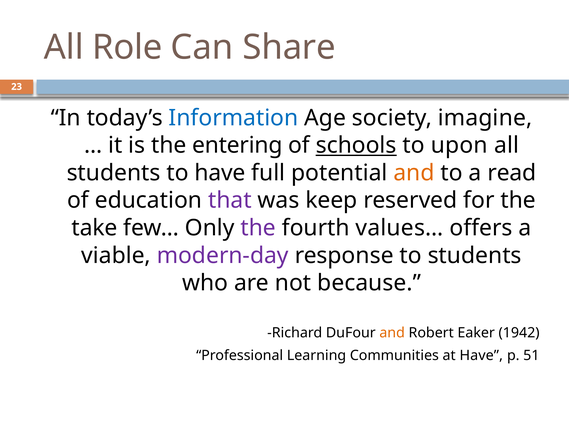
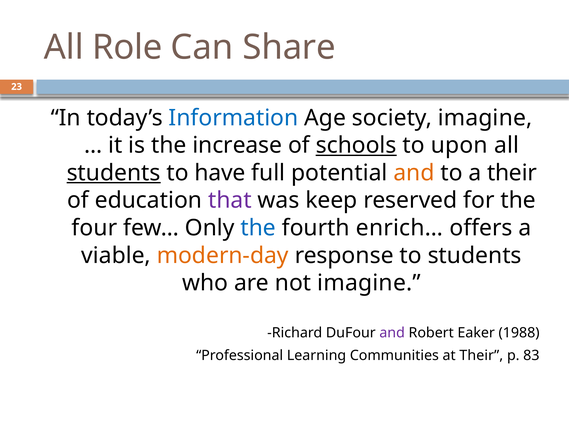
entering: entering -> increase (237, 145)
students underline: none -> present (114, 173)
a read: read -> their (512, 173)
take: take -> four (94, 228)
the colour: purple -> blue (258, 228)
values…: values… -> enrich… (400, 228)
modern-day colour: purple -> orange (223, 255)
not because: because -> imagine (369, 283)
and colour: orange -> purple (392, 333)
1942: 1942 -> 1988 (519, 333)
at Have: Have -> Their (481, 355)
51: 51 -> 83 (531, 355)
